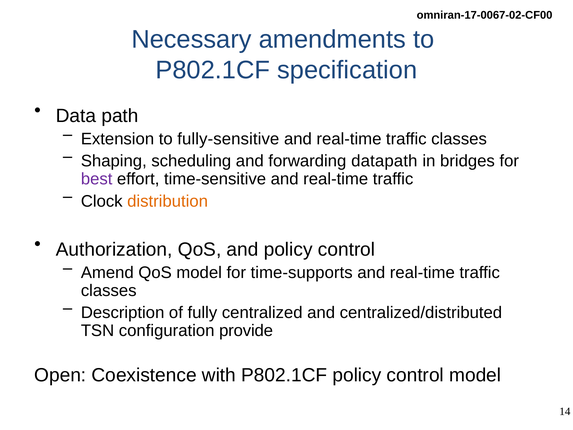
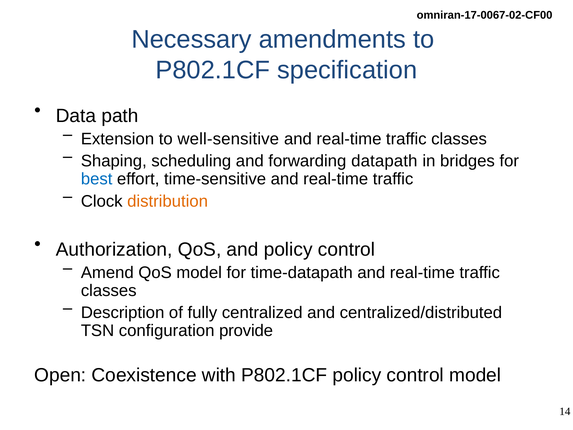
fully-sensitive: fully-sensitive -> well-sensitive (228, 139)
best colour: purple -> blue (97, 179)
time-supports: time-supports -> time-datapath (302, 272)
